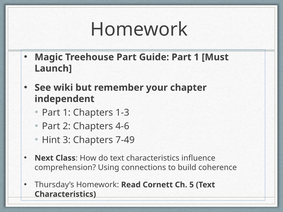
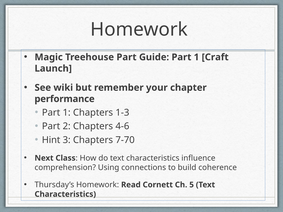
Must: Must -> Craft (215, 57)
independent: independent -> performance (65, 99)
7-49: 7-49 -> 7-70 (125, 140)
